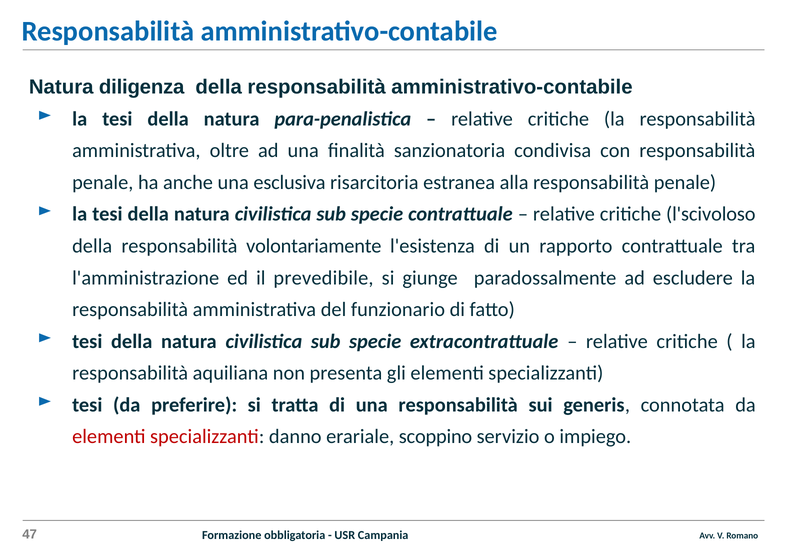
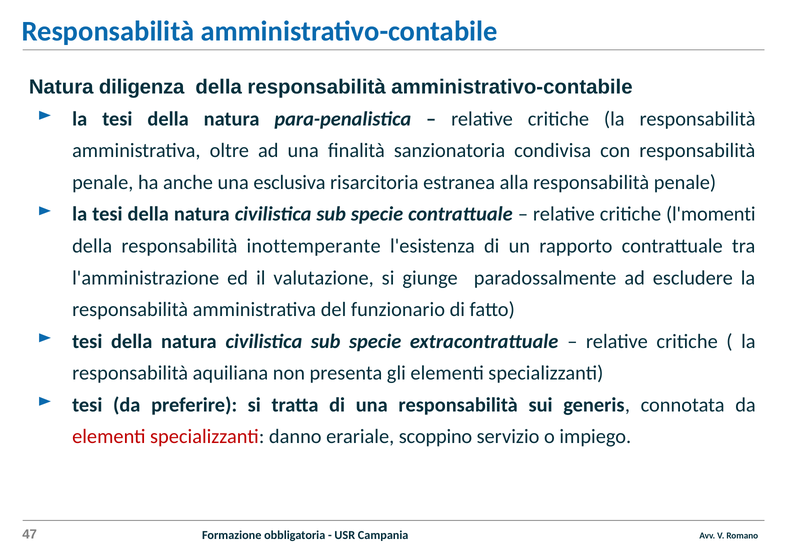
l'scivoloso: l'scivoloso -> l'momenti (711, 214)
volontariamente: volontariamente -> inottemperante (314, 246)
prevedibile: prevedibile -> valutazione (324, 278)
